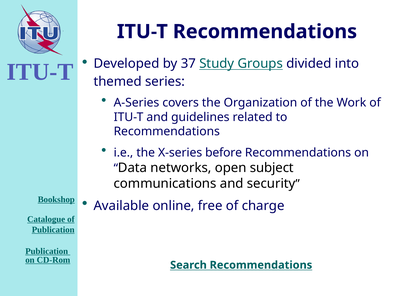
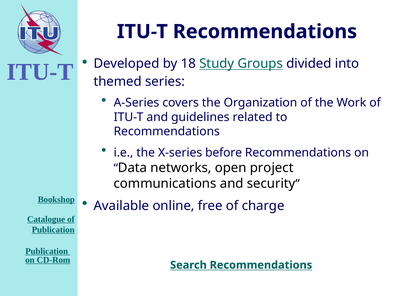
37: 37 -> 18 (188, 64)
subject: subject -> project (272, 168)
